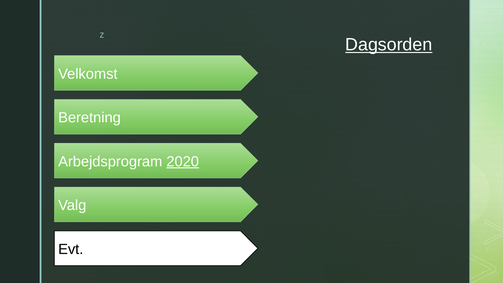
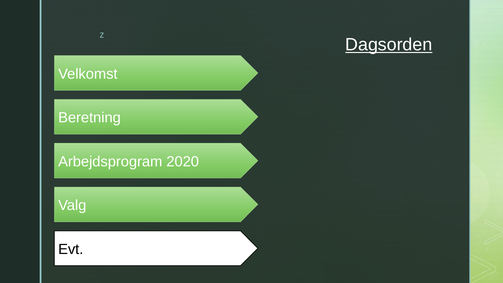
2020 underline: present -> none (183, 162)
